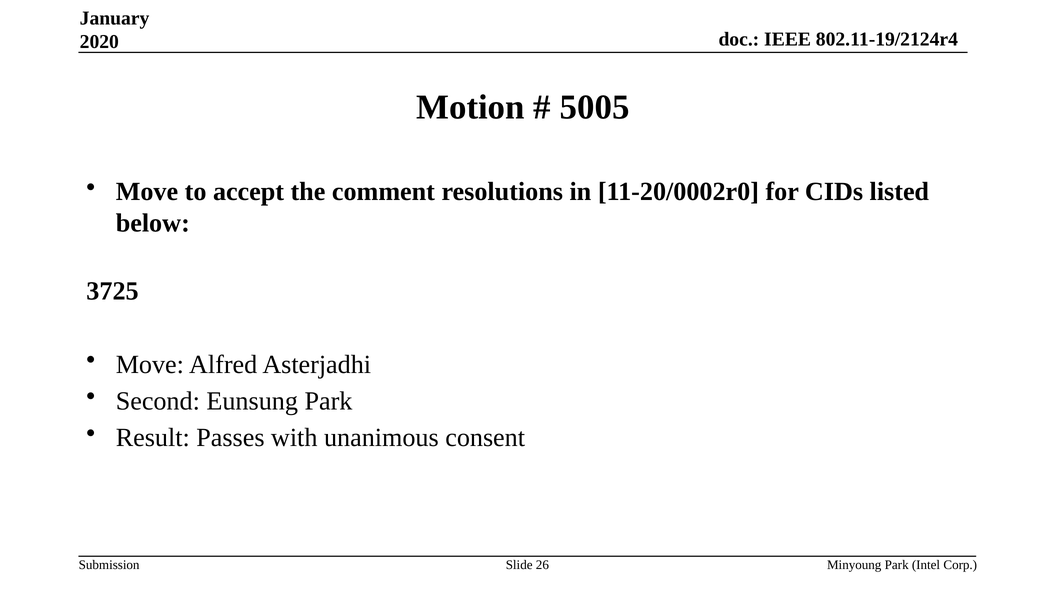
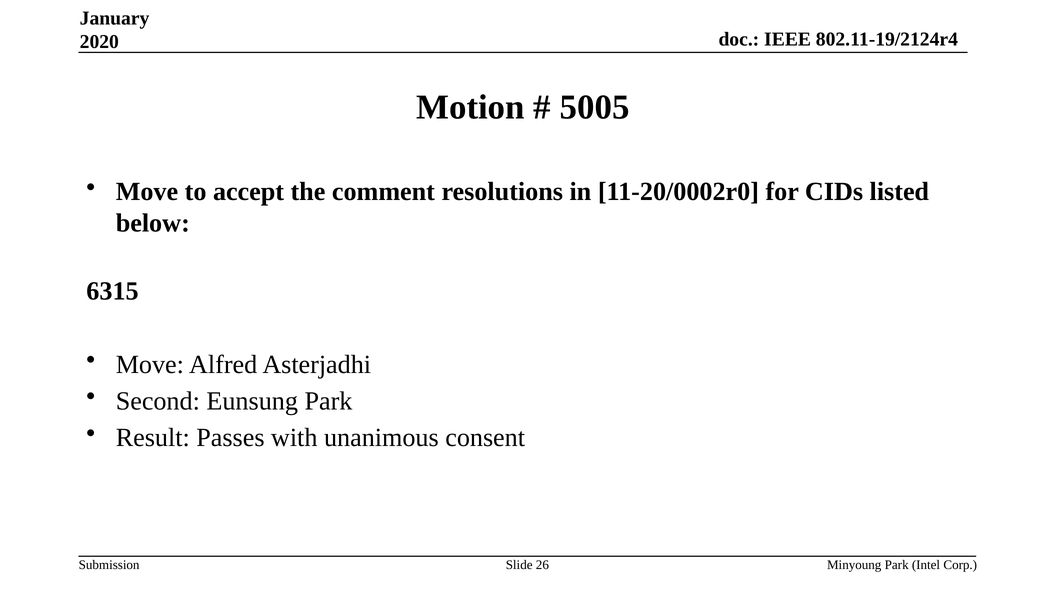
3725: 3725 -> 6315 (113, 291)
